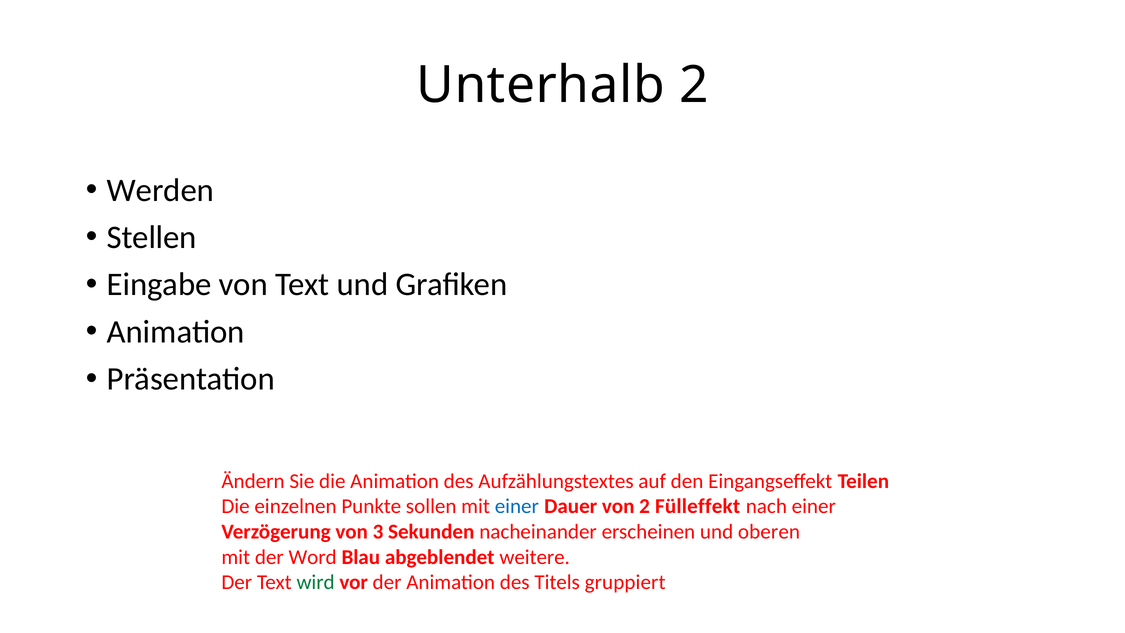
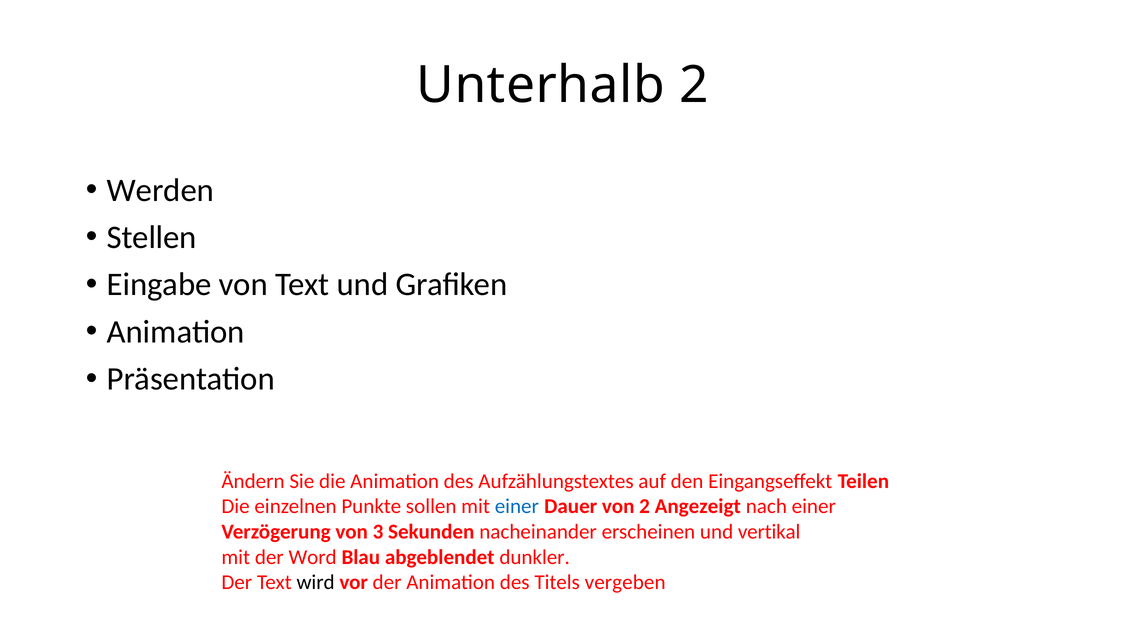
Fülleffekt: Fülleffekt -> Angezeigt (698, 506)
oberen: oberen -> vertikal (769, 532)
weitere: weitere -> dunkler (535, 557)
wird colour: green -> black (316, 582)
gruppiert: gruppiert -> vergeben (625, 582)
